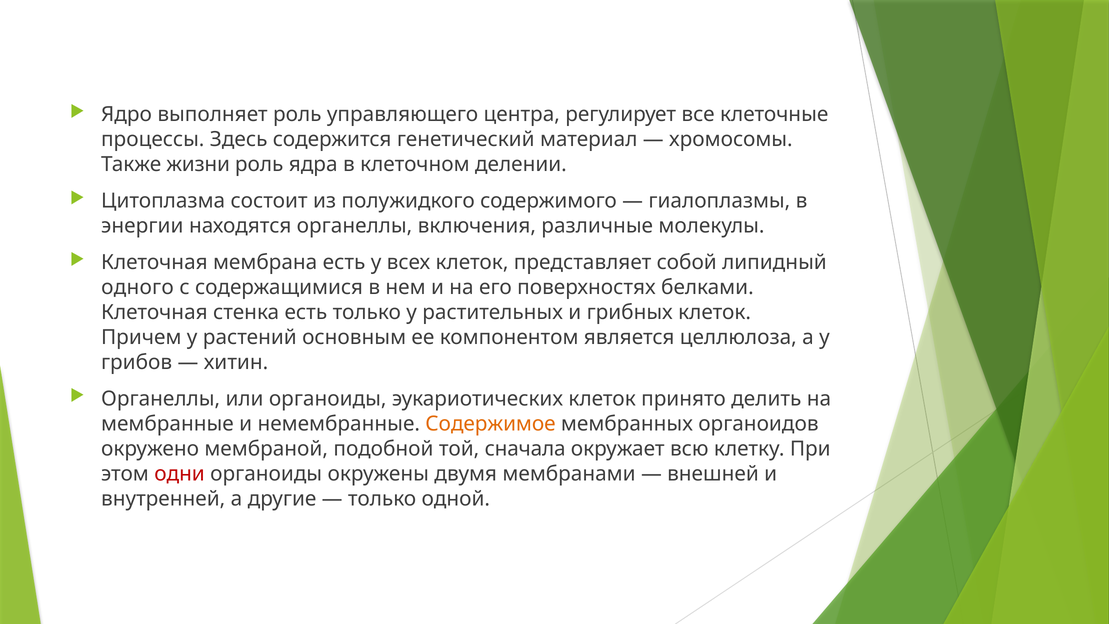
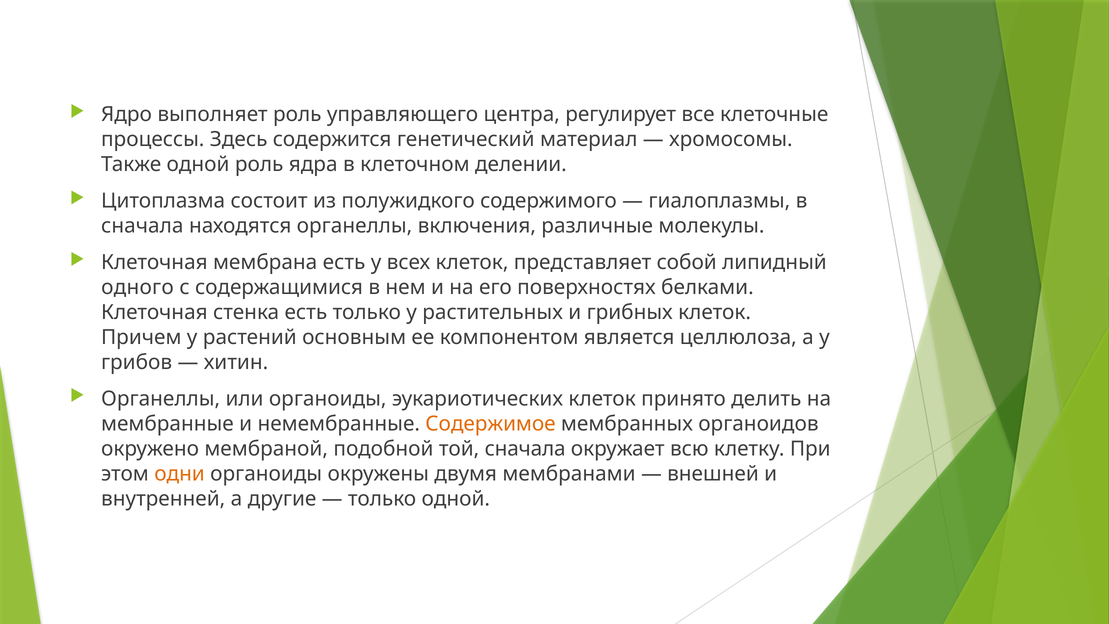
Также жизни: жизни -> одной (198, 164)
энергии: энергии -> сначала (142, 226)
одни colour: red -> orange (180, 474)
